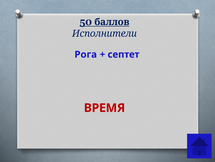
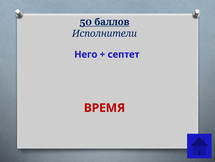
Рога: Рога -> Него (86, 54)
